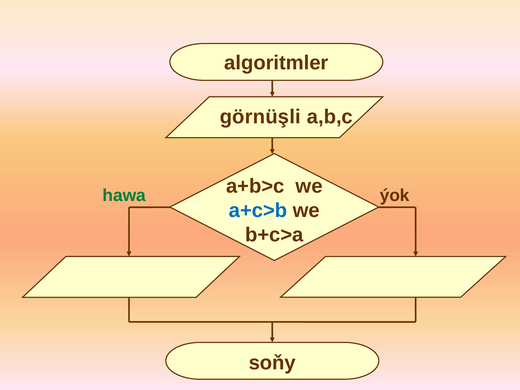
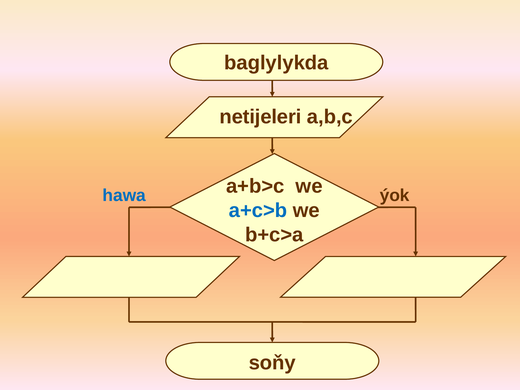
algoritmler: algoritmler -> baglylykda (276, 63)
görnüşli: görnüşli -> netijeleri (260, 117)
hawa colour: green -> blue (124, 195)
